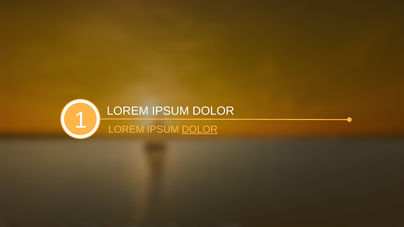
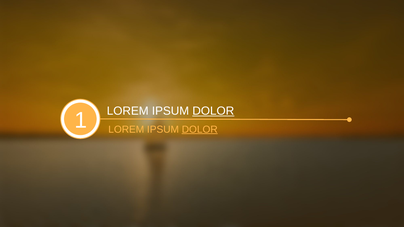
DOLOR underline: none -> present (213, 111)
